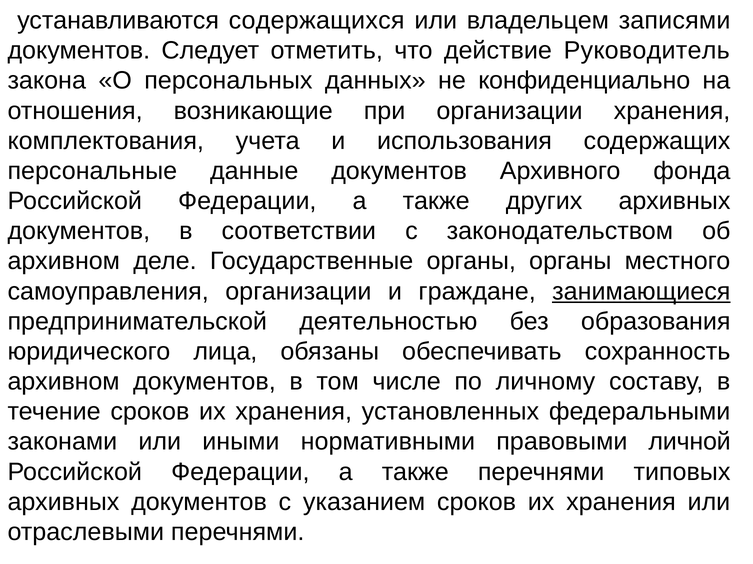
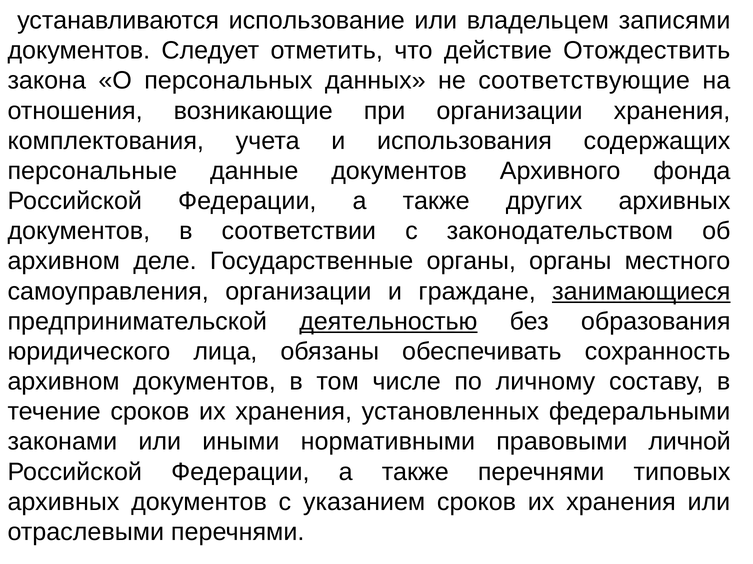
содержащихся: содержащихся -> использование (317, 21)
Руководитель: Руководитель -> Отождествить (647, 51)
конфиденциально: конфиденциально -> соответствующие (584, 81)
деятельностью underline: none -> present (388, 322)
